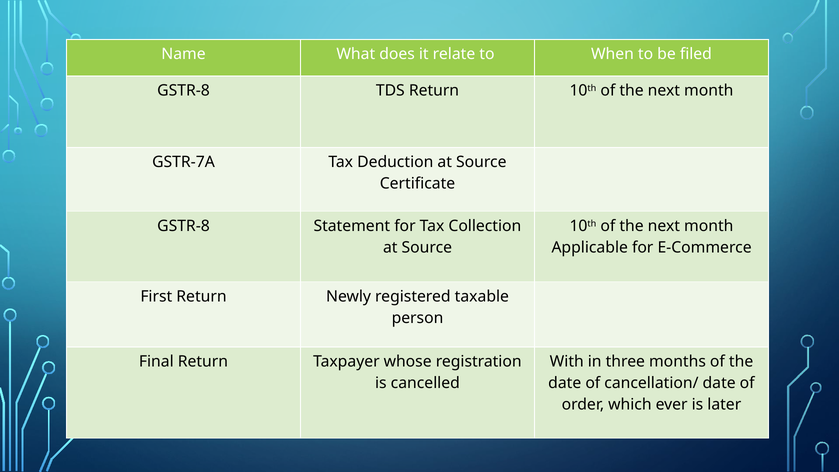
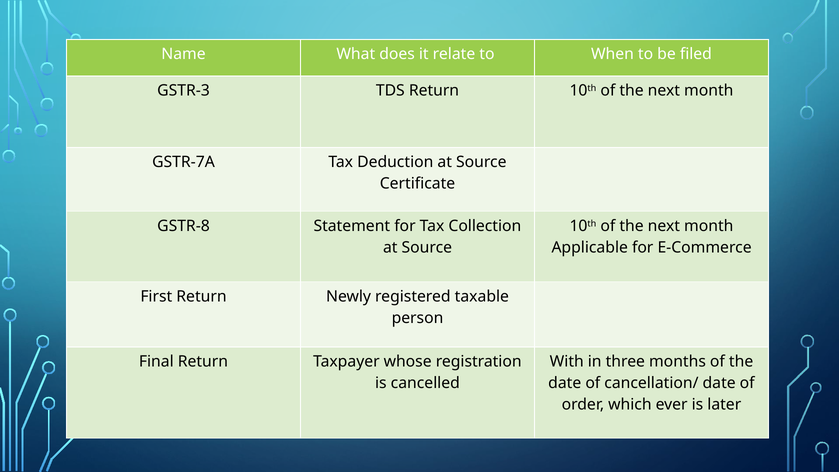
GSTR-8: GSTR-8 -> GSTR-3 (184, 91)
